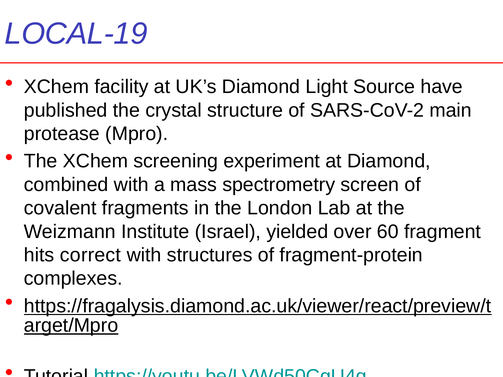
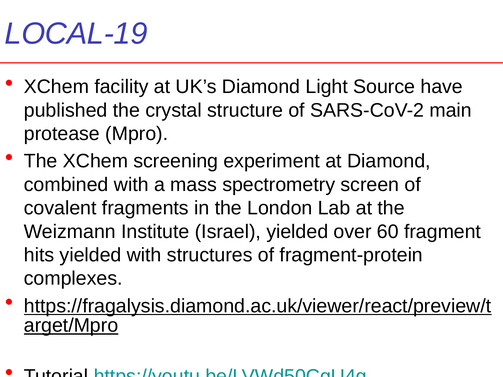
hits correct: correct -> yielded (91, 255)
